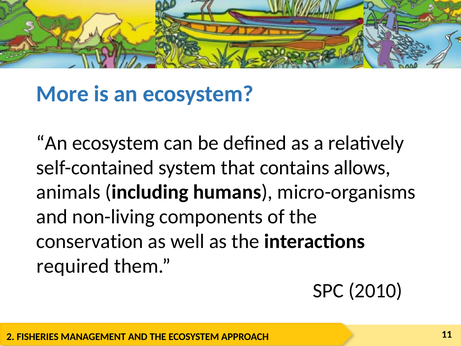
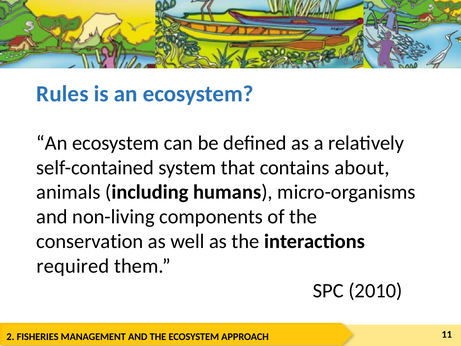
More: More -> Rules (62, 94)
allows: allows -> about (362, 167)
